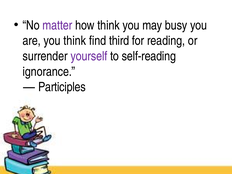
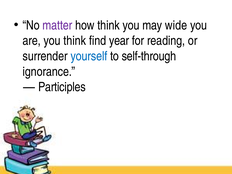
busy: busy -> wide (176, 25)
third: third -> year (119, 41)
yourself colour: purple -> blue (89, 56)
self-reading: self-reading -> self-through (149, 56)
